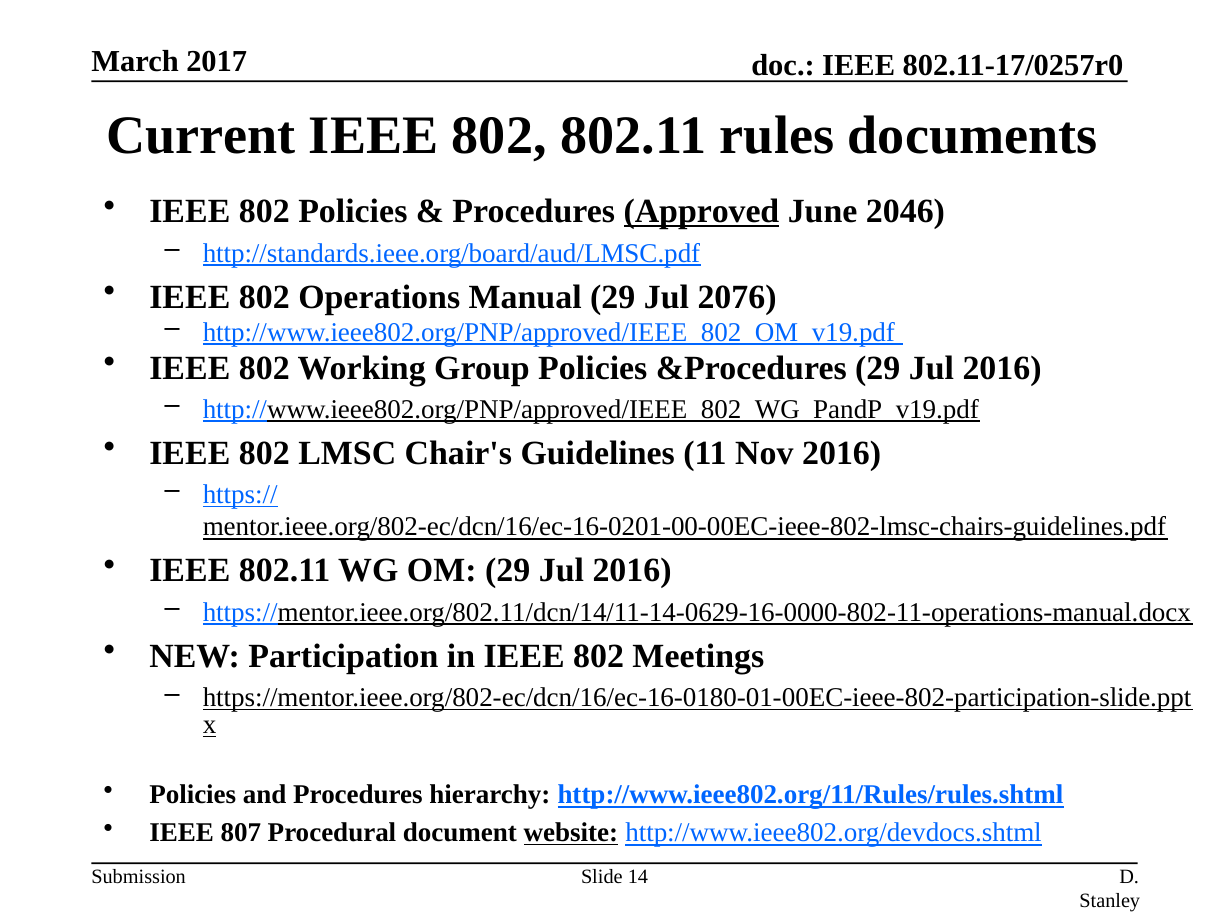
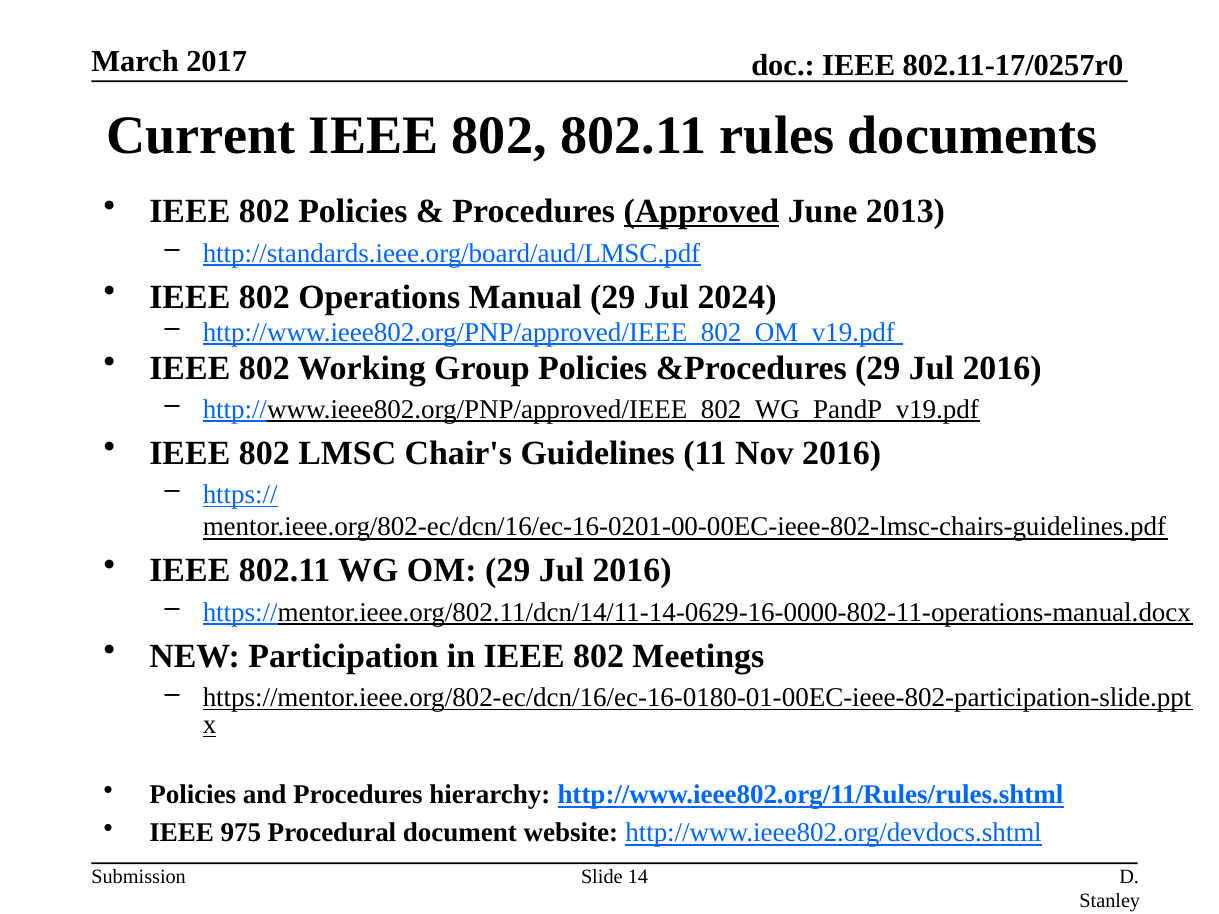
2046: 2046 -> 2013 (905, 212)
2076: 2076 -> 2024 (737, 297)
807: 807 -> 975 (241, 833)
website underline: present -> none (571, 833)
